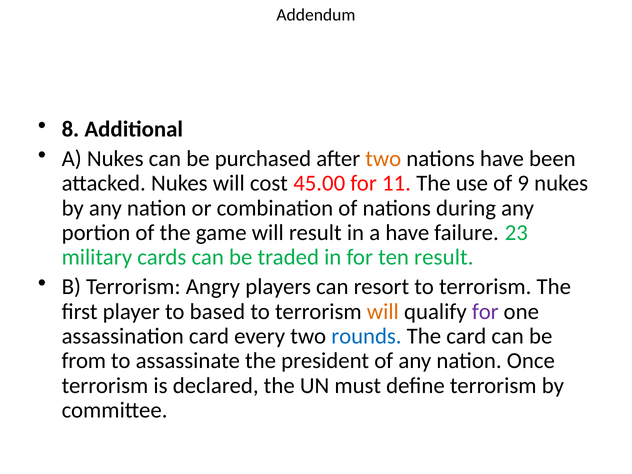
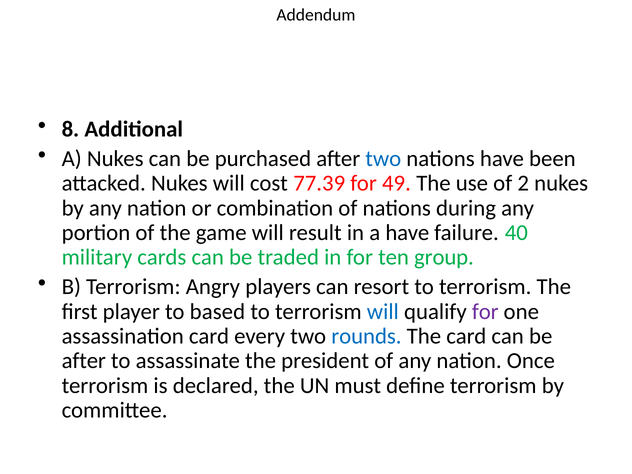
two colour: orange -> blue (383, 159)
45.00: 45.00 -> 77.39 (319, 183)
11: 11 -> 49 (396, 183)
9: 9 -> 2 (523, 183)
23: 23 -> 40 (516, 233)
ten result: result -> group (444, 257)
will colour: orange -> blue (383, 312)
from: from -> after (84, 361)
